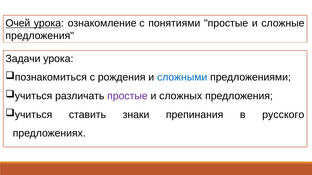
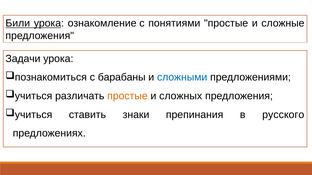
Очей: Очей -> Били (18, 23)
рождения: рождения -> барабаны (122, 78)
простые colour: purple -> orange (127, 96)
